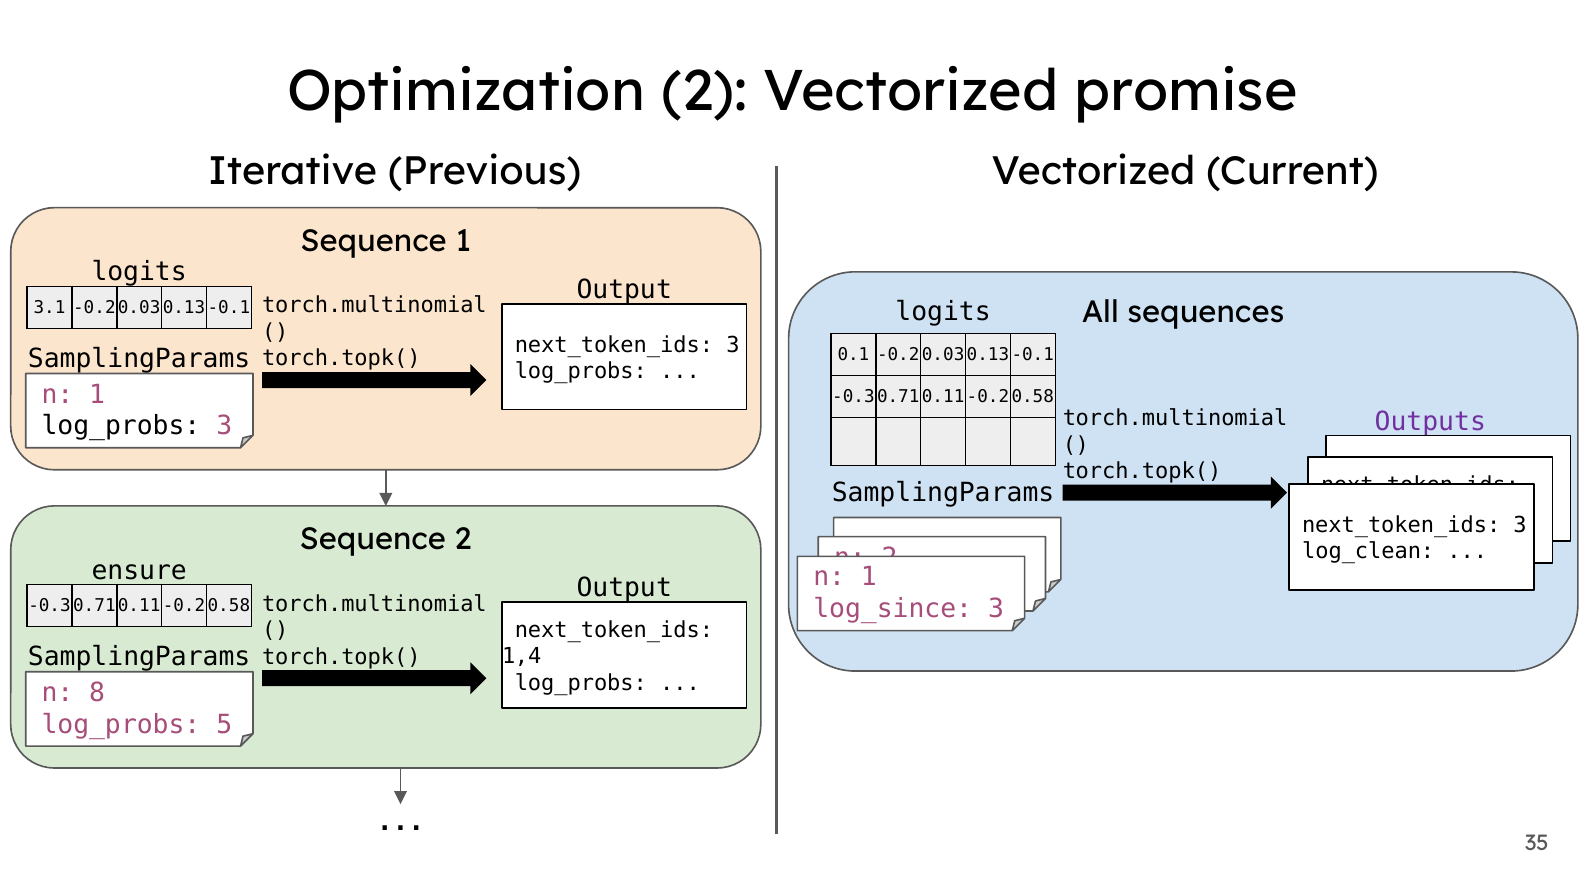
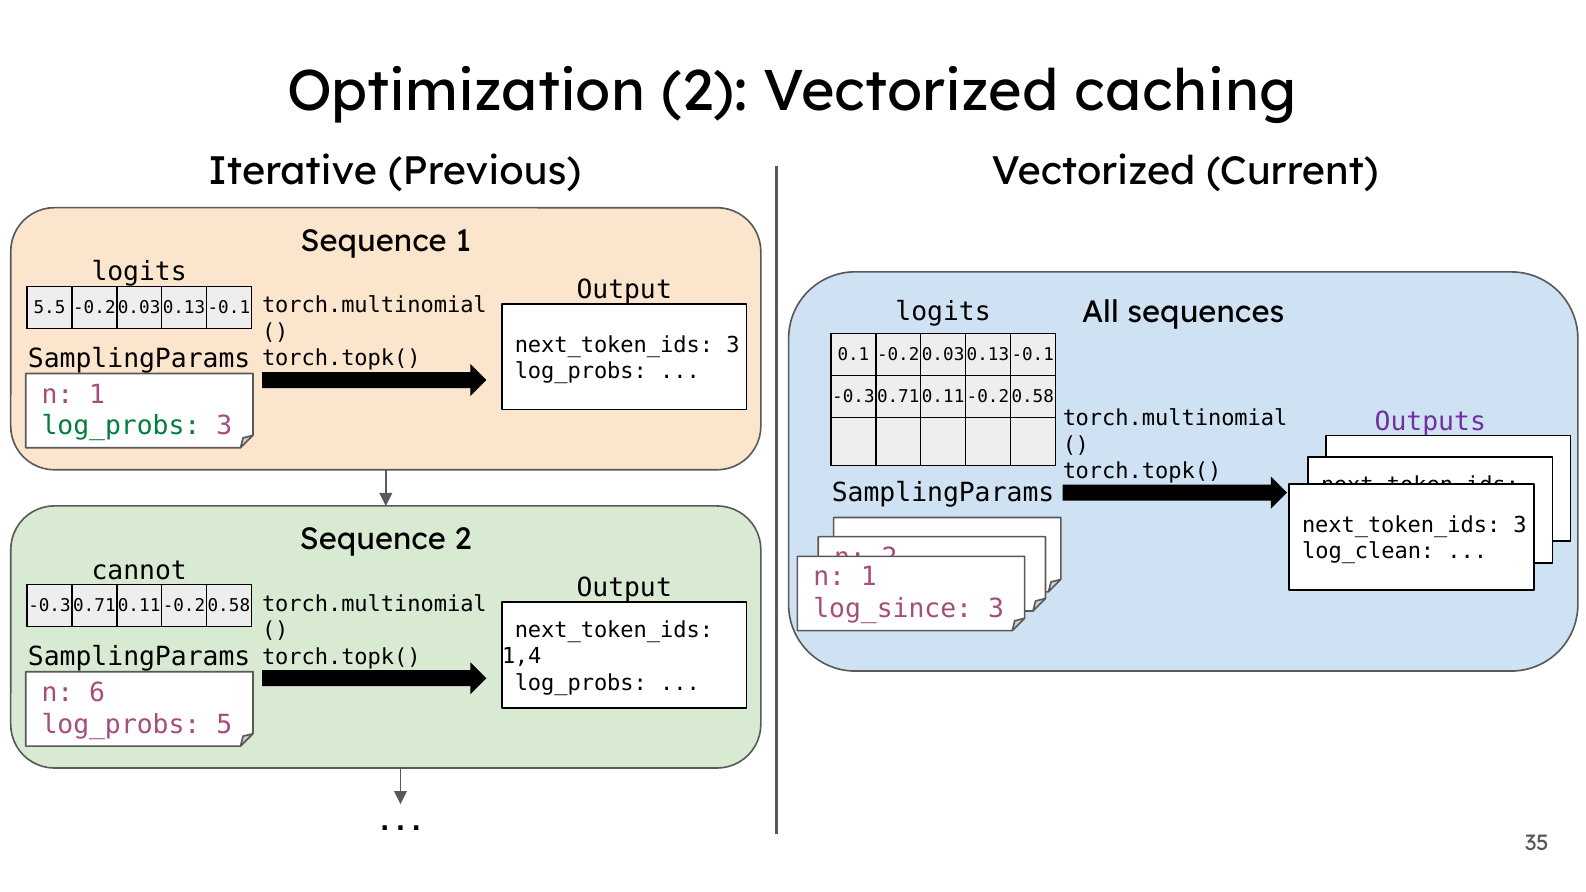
promise: promise -> caching (1186, 92)
3.1: 3.1 -> 5.5 (49, 308)
log_probs colour: black -> green (121, 426)
ensure: ensure -> cannot (139, 570)
8: 8 -> 6 (97, 693)
